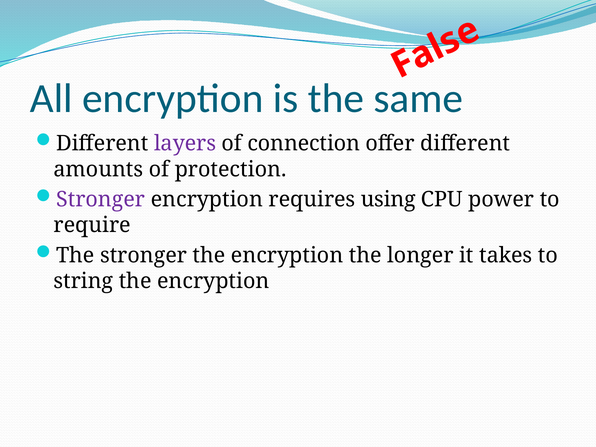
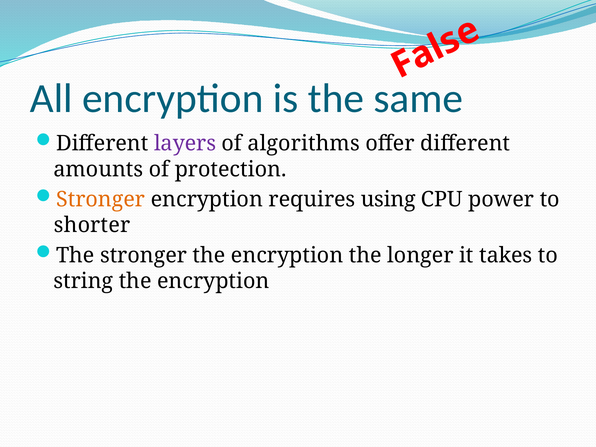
connection: connection -> algorithms (304, 143)
Stronger colour: purple -> orange (101, 199)
require: require -> shorter (92, 225)
